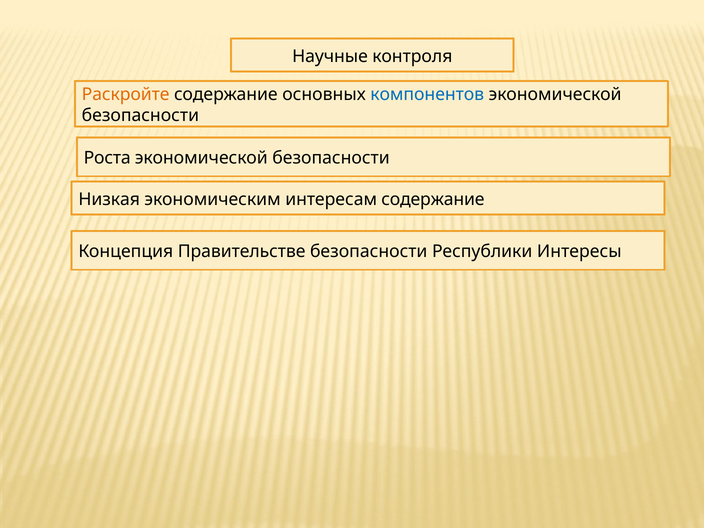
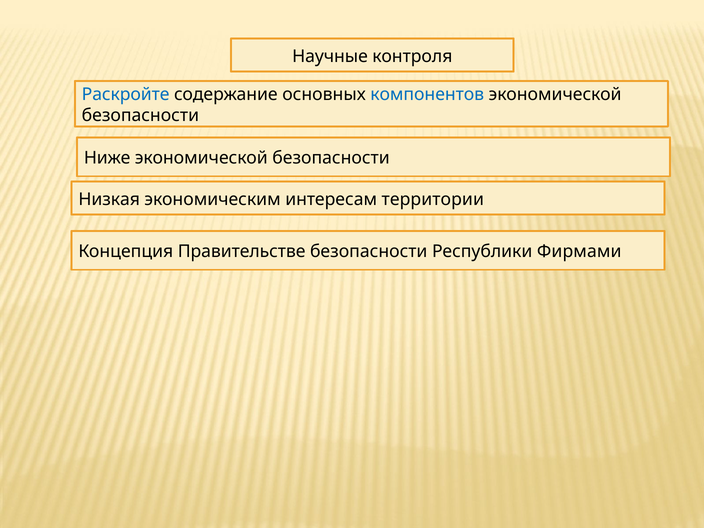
Раскройте colour: orange -> blue (126, 94)
Роста: Роста -> Ниже (107, 158)
интересам содержание: содержание -> территории (433, 199)
Интересы: Интересы -> Фирмами (579, 252)
